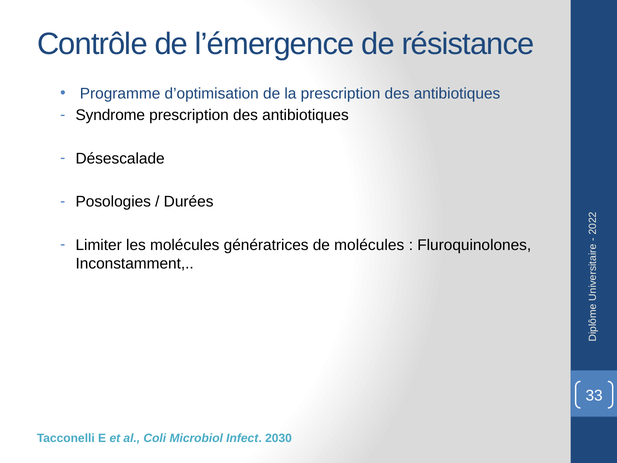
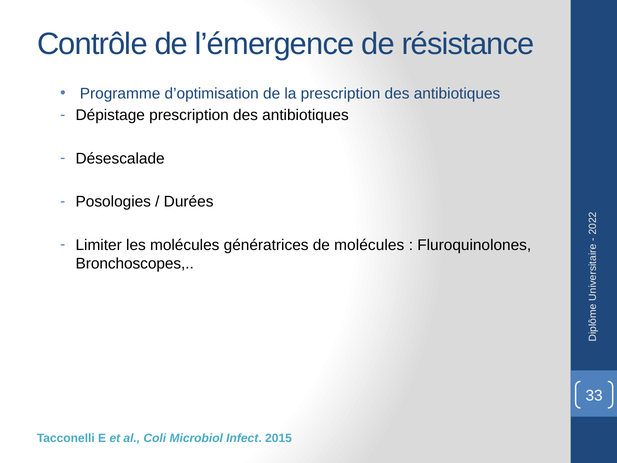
Syndrome: Syndrome -> Dépistage (110, 115)
Inconstamment: Inconstamment -> Bronchoscopes (135, 263)
2030: 2030 -> 2015 (279, 438)
